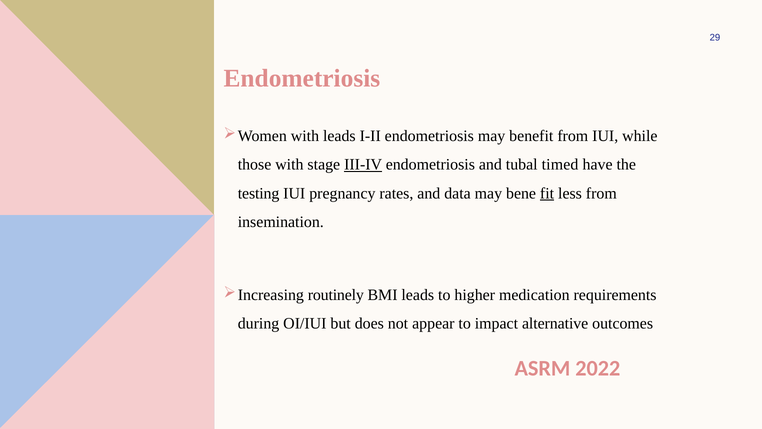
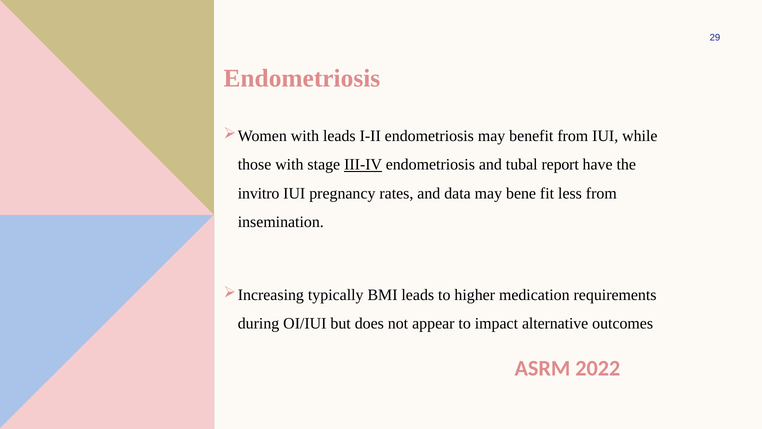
timed: timed -> report (560, 165)
testing: testing -> invitro (259, 193)
fit underline: present -> none (547, 193)
routinely: routinely -> typically (336, 295)
